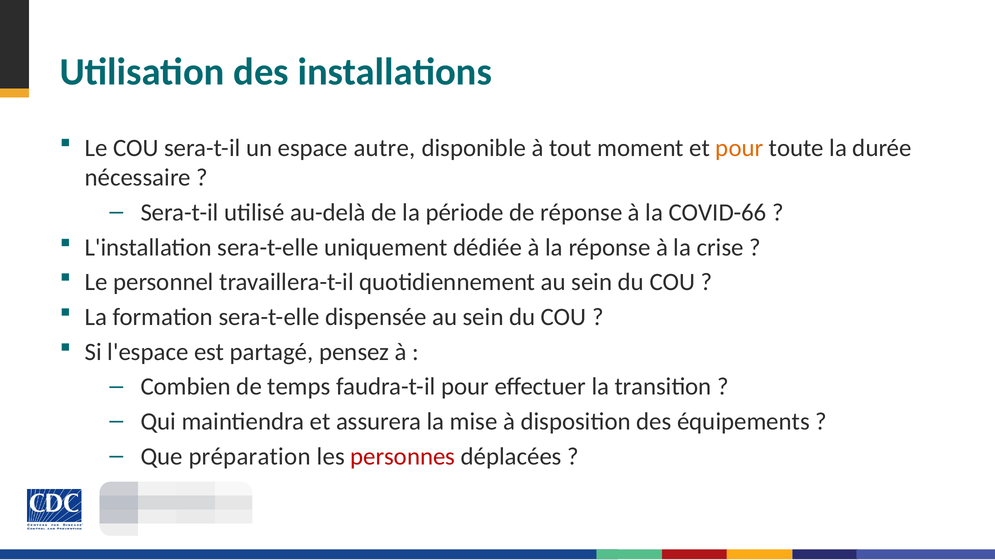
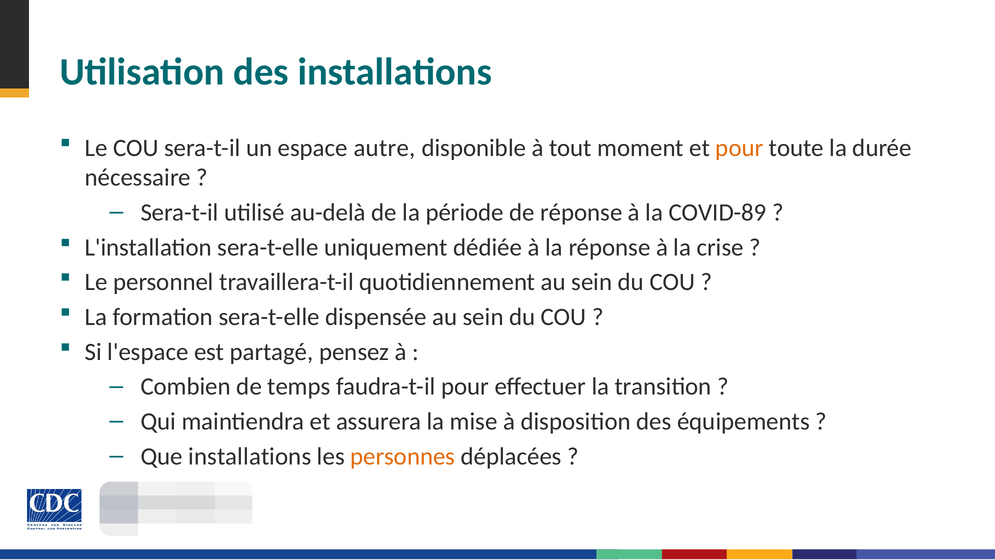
COVID-66: COVID-66 -> COVID-89 (718, 212)
Que préparation: préparation -> installations (250, 456)
personnes colour: red -> orange (403, 456)
